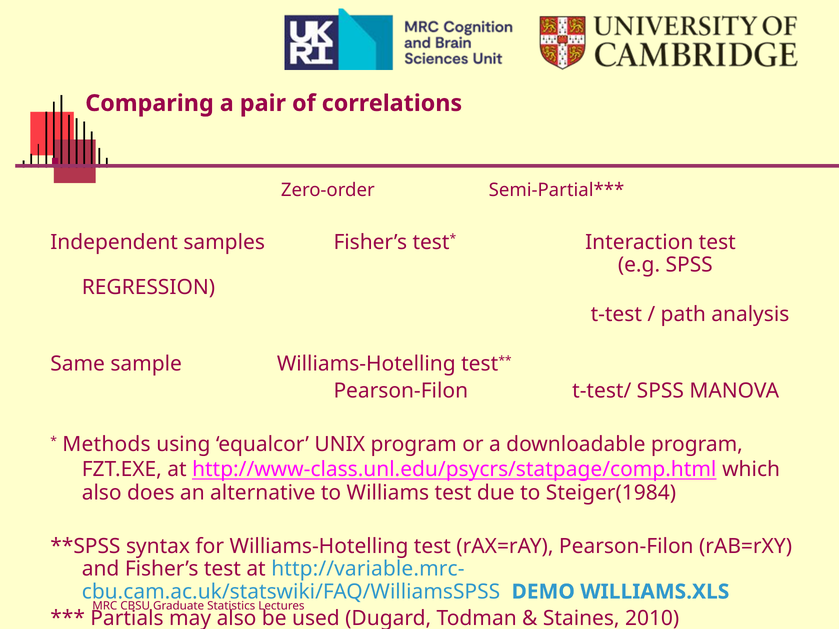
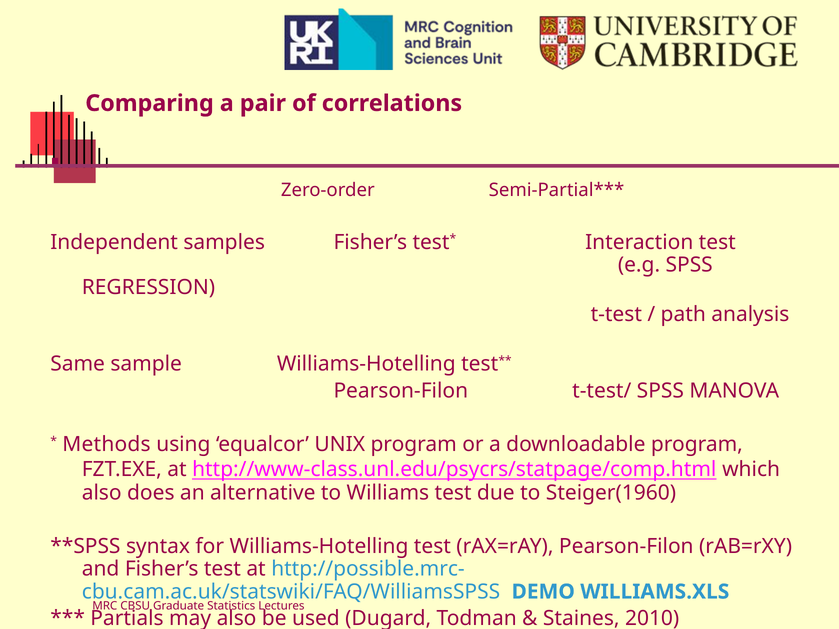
Steiger(1984: Steiger(1984 -> Steiger(1960 (611, 493)
http://variable.mrc-: http://variable.mrc- -> http://possible.mrc- (368, 569)
